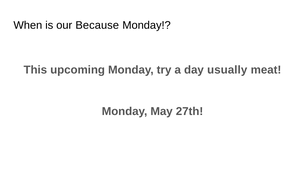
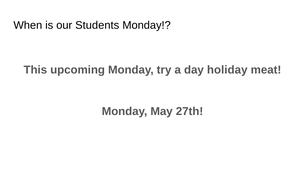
Because: Because -> Students (97, 25)
usually: usually -> holiday (227, 70)
